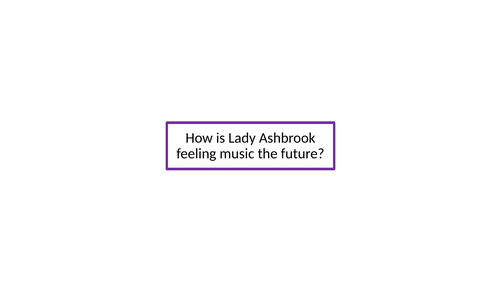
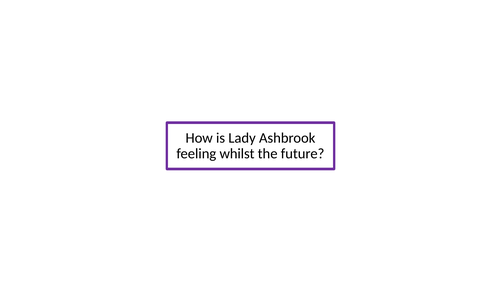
music: music -> whilst (237, 154)
